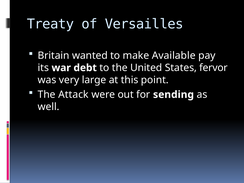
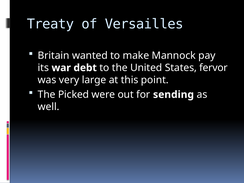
Available: Available -> Mannock (174, 56)
Attack: Attack -> Picked (74, 95)
